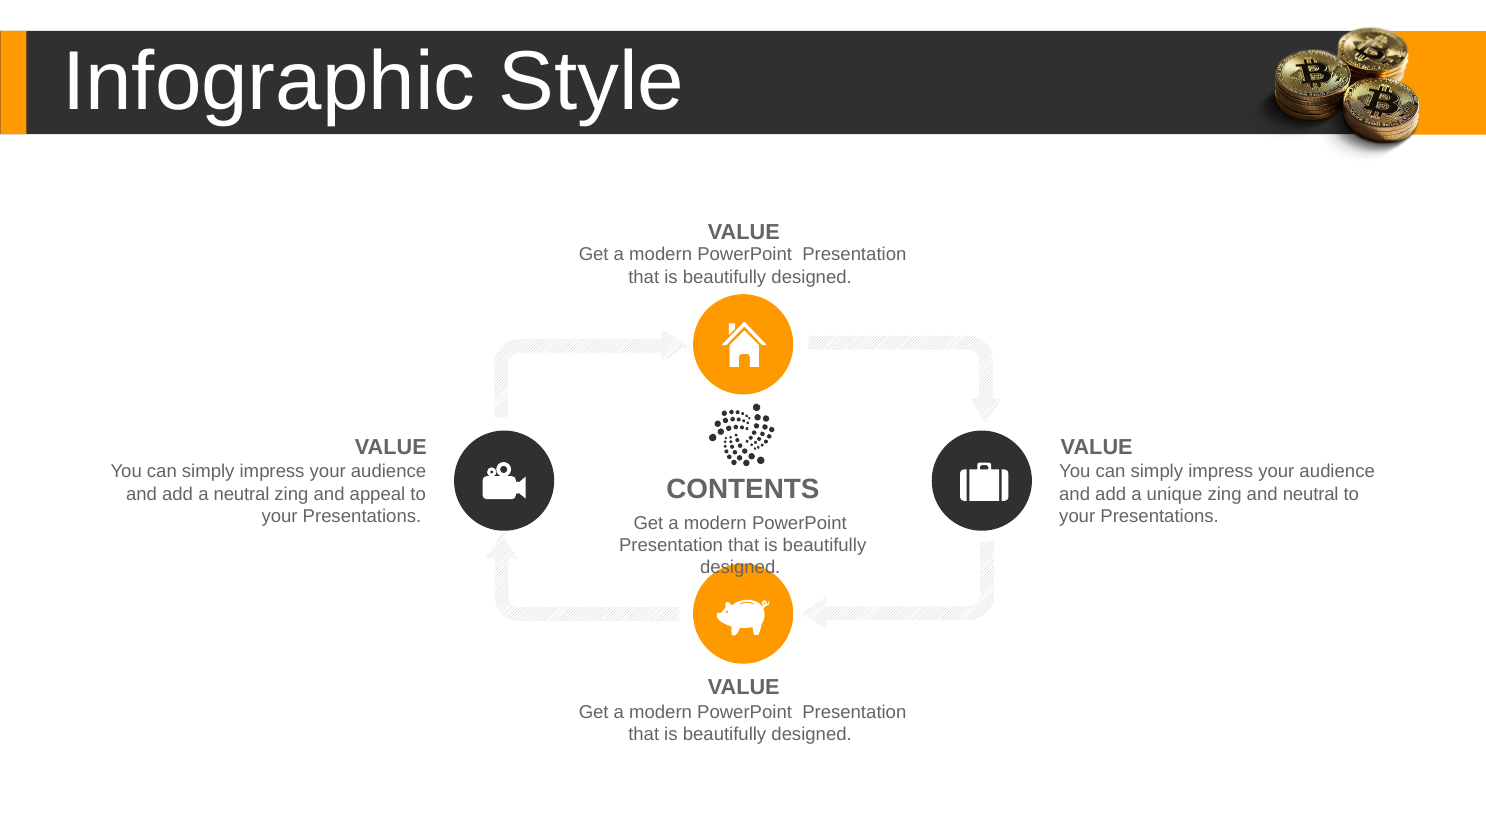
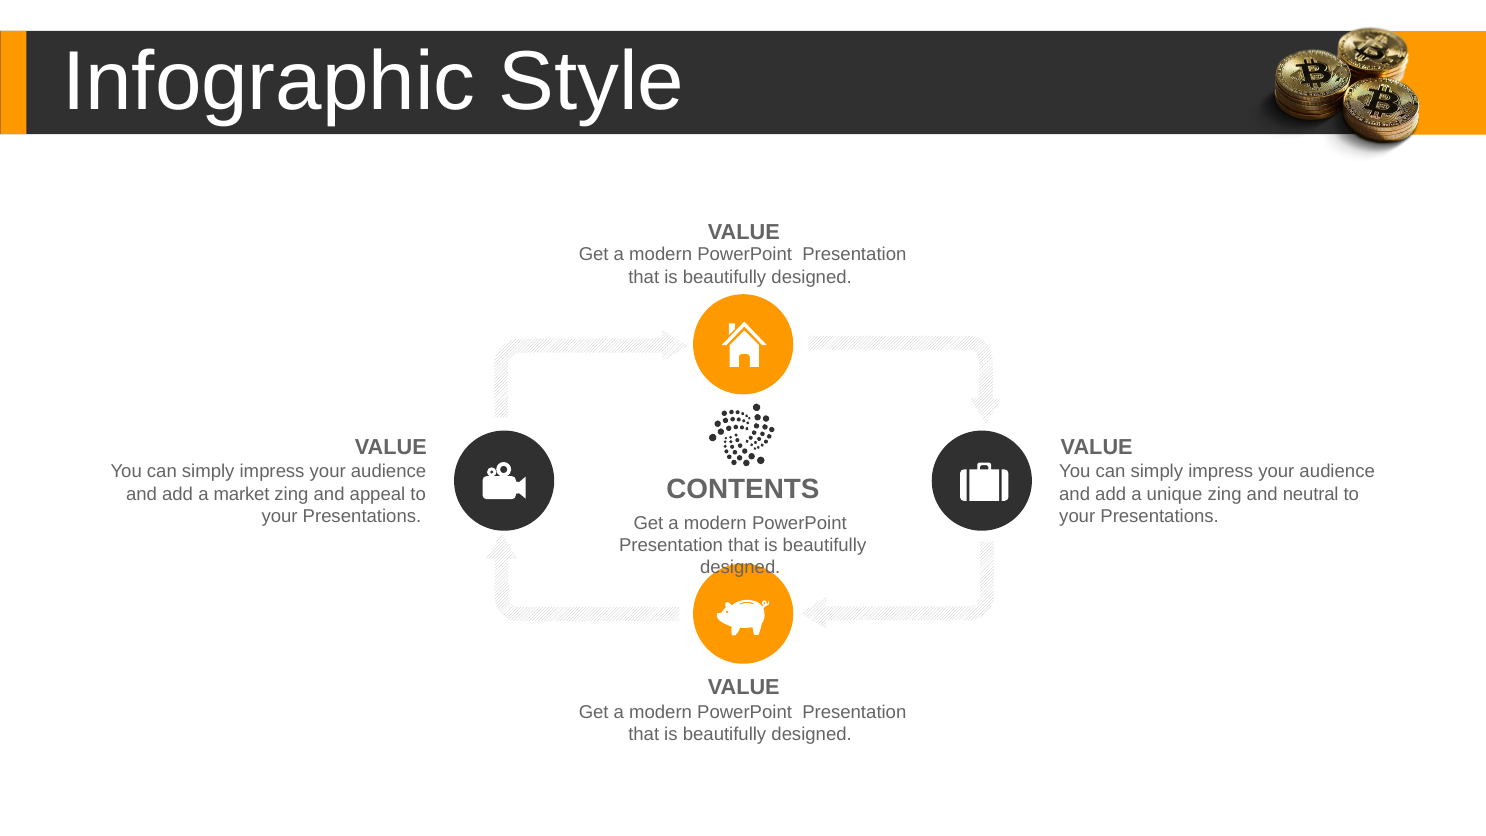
a neutral: neutral -> market (242, 494)
